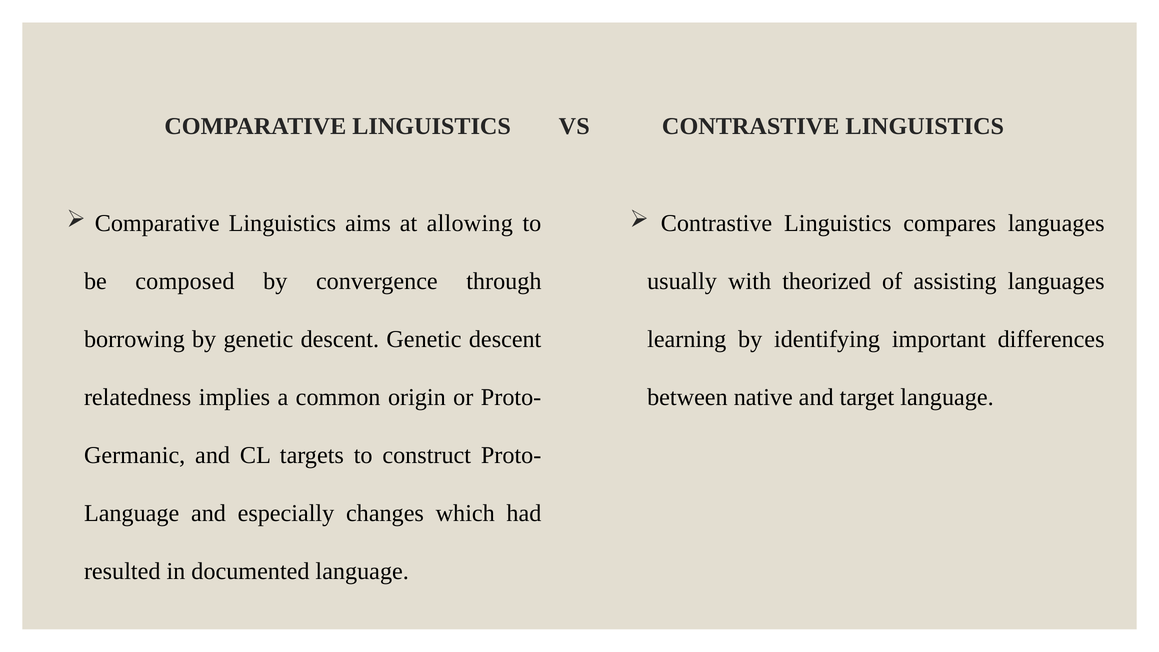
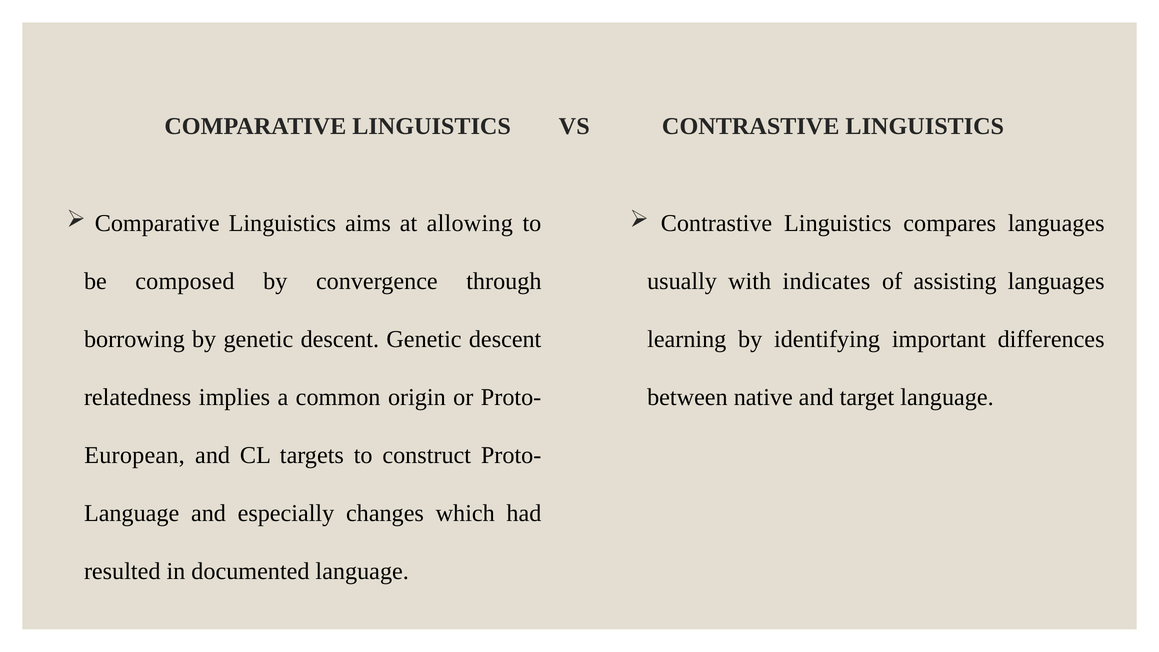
theorized: theorized -> indicates (826, 281)
Germanic: Germanic -> European (135, 455)
